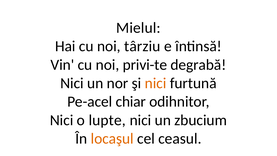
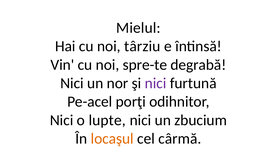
privi-te: privi-te -> spre-te (145, 65)
nici colour: orange -> purple (156, 83)
chiar: chiar -> porţi (131, 102)
ceasul: ceasul -> cârmă (180, 139)
